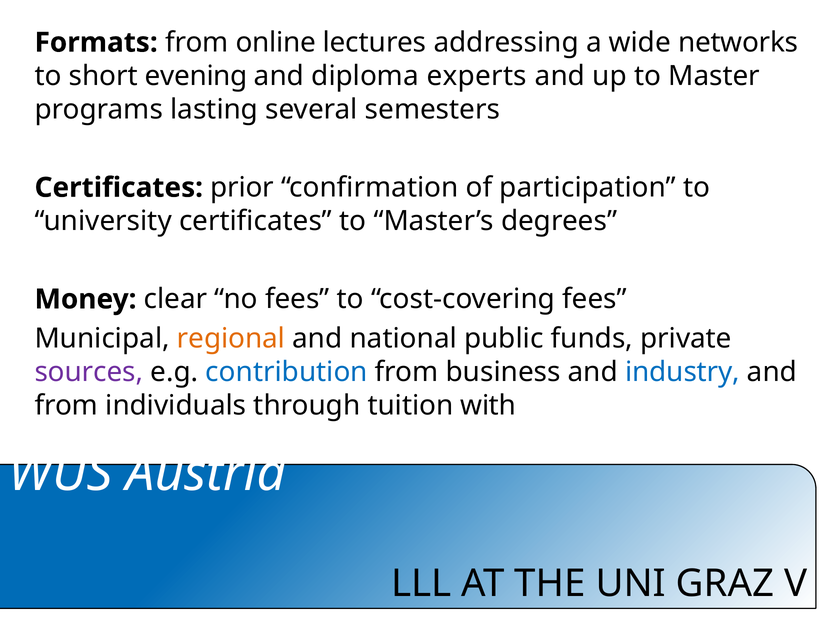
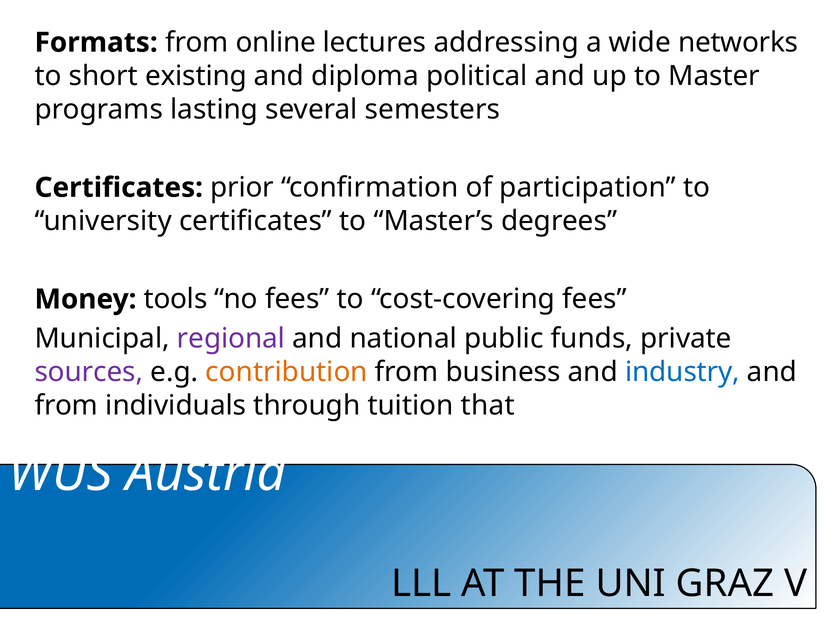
evening: evening -> existing (196, 76)
experts: experts -> political (477, 76)
clear: clear -> tools (176, 299)
regional colour: orange -> purple (231, 339)
contribution colour: blue -> orange (287, 372)
with: with -> that (488, 406)
